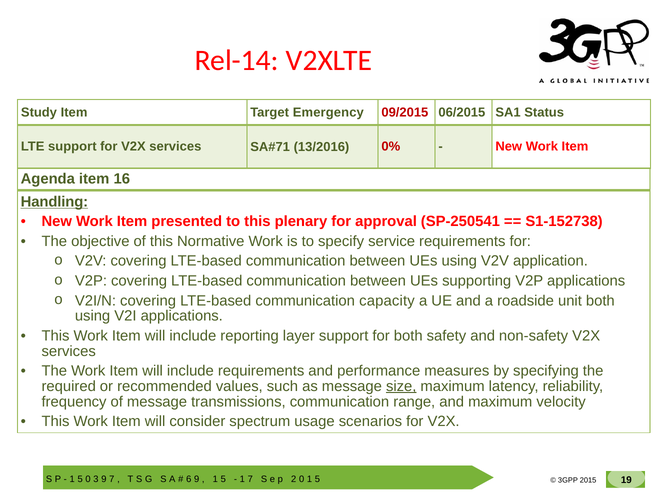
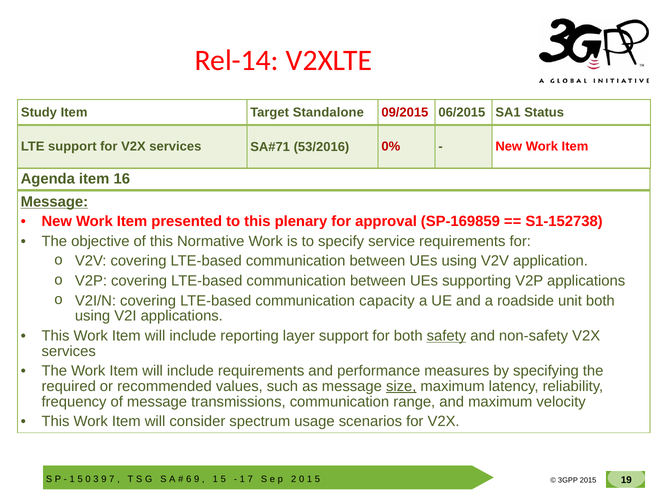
Emergency: Emergency -> Standalone (328, 112)
13/2016: 13/2016 -> 53/2016 (321, 147)
Handling: Handling -> Message (54, 202)
SP-250541: SP-250541 -> SP-169859 (460, 221)
safety underline: none -> present (446, 336)
